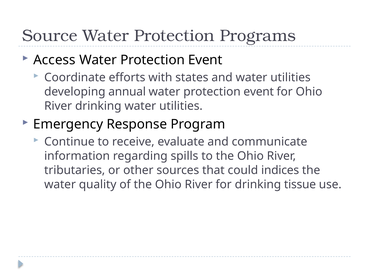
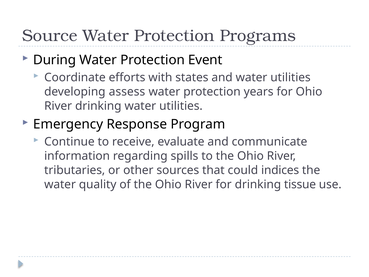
Access: Access -> During (55, 60)
annual: annual -> assess (127, 92)
event: event -> years (259, 92)
